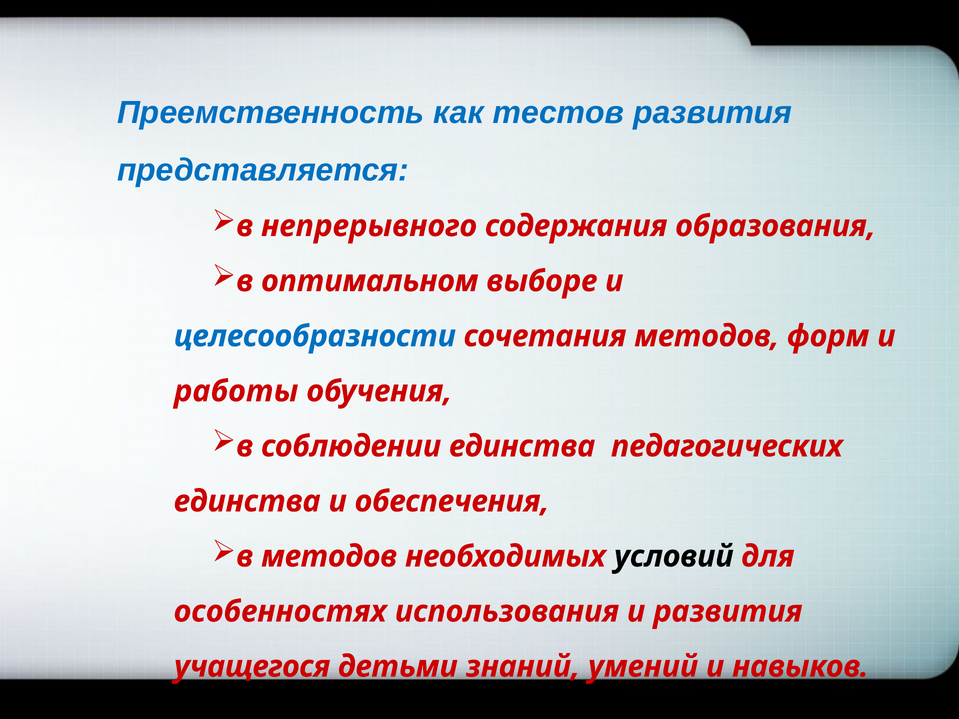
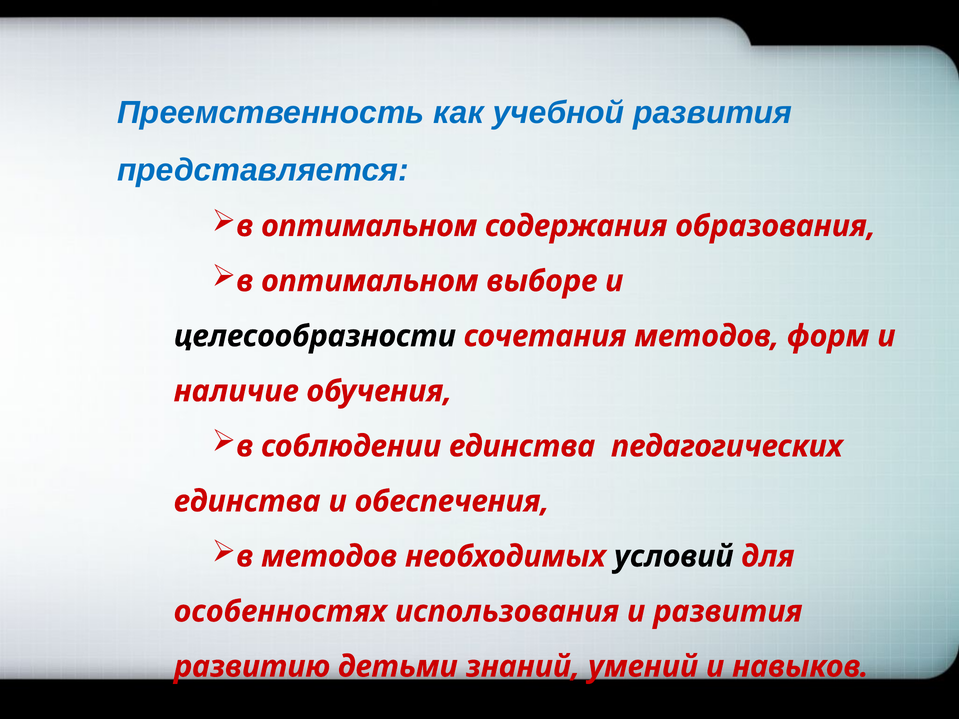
тестов: тестов -> учебной (559, 113)
непрерывного: непрерывного -> оптимальном (369, 226)
целесообразности colour: blue -> black (315, 336)
работы: работы -> наличие (236, 391)
учащегося: учащегося -> развитию (252, 667)
